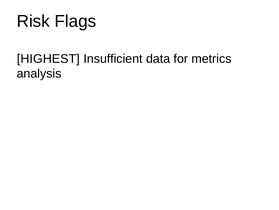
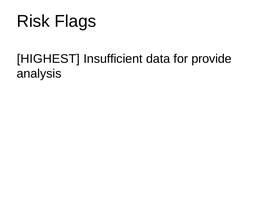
metrics: metrics -> provide (212, 59)
